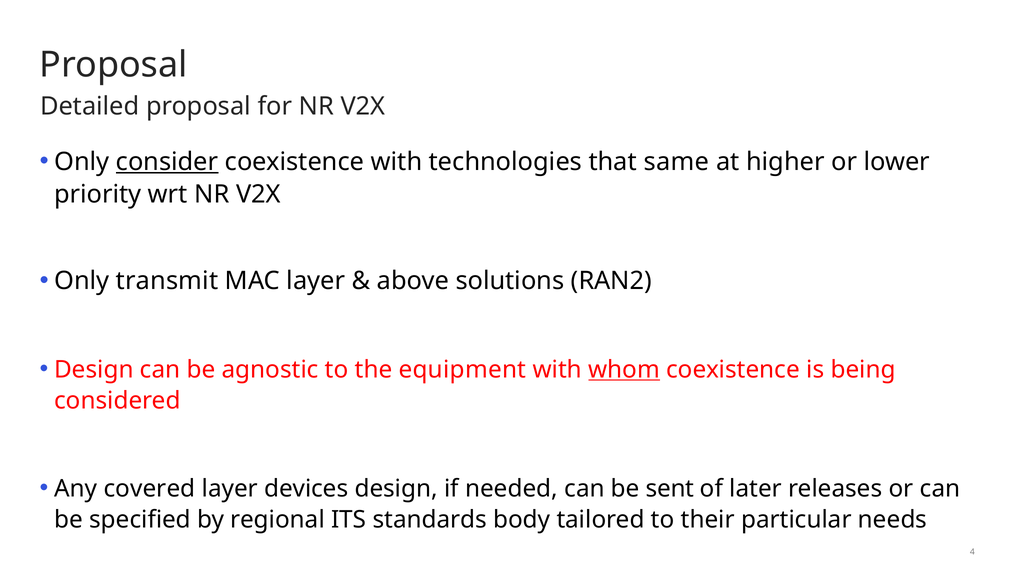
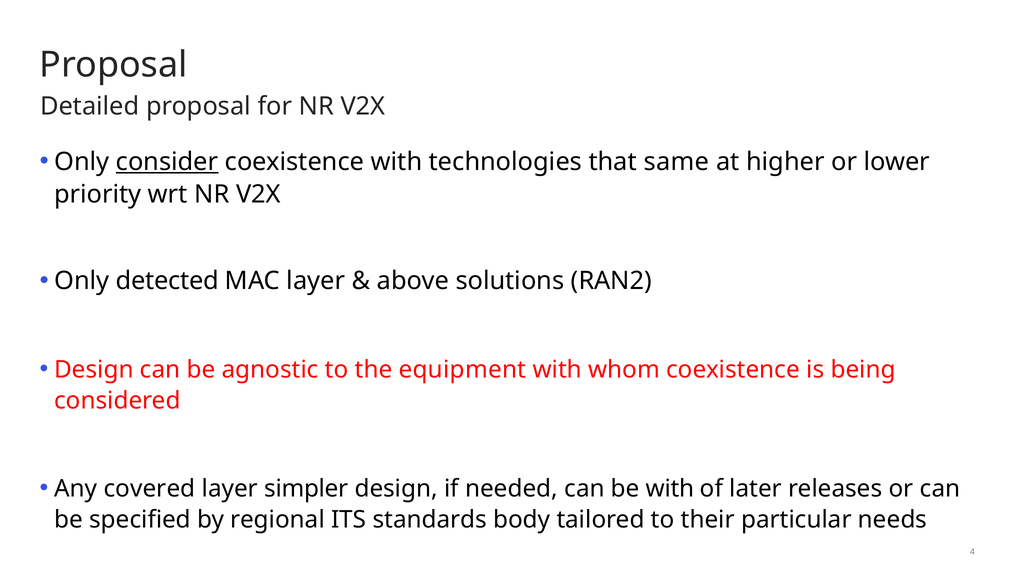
transmit: transmit -> detected (167, 281)
whom underline: present -> none (624, 370)
devices: devices -> simpler (306, 489)
be sent: sent -> with (670, 489)
